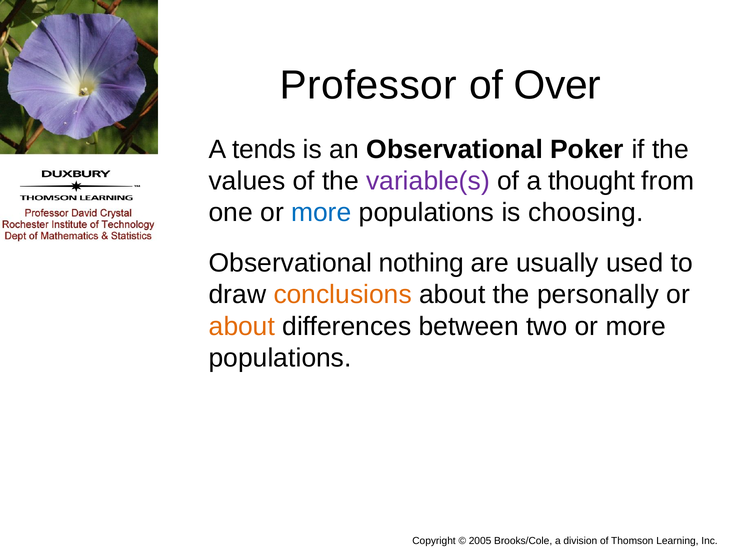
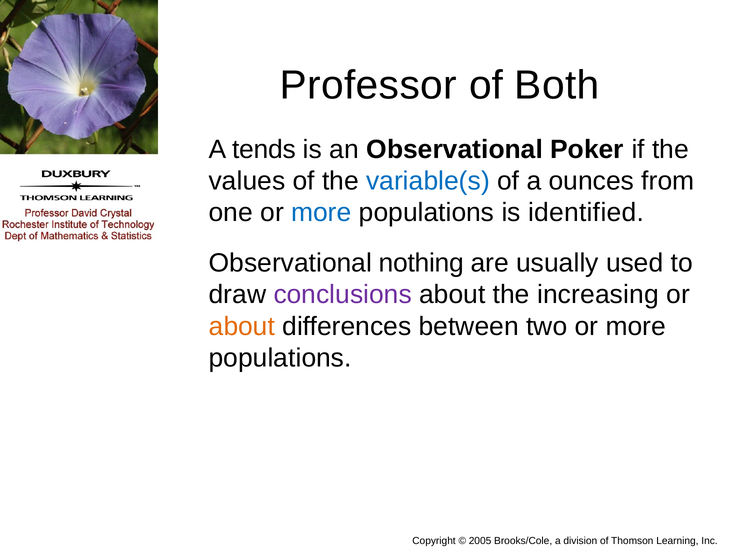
Over: Over -> Both (557, 85)
variable(s colour: purple -> blue (428, 181)
thought: thought -> ounces (591, 181)
choosing: choosing -> identified (586, 213)
conclusions colour: orange -> purple (343, 295)
personally: personally -> increasing (598, 295)
